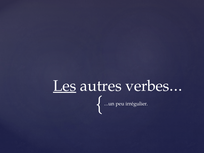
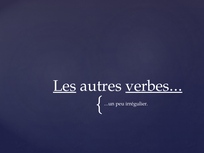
verbes… underline: none -> present (154, 86)
